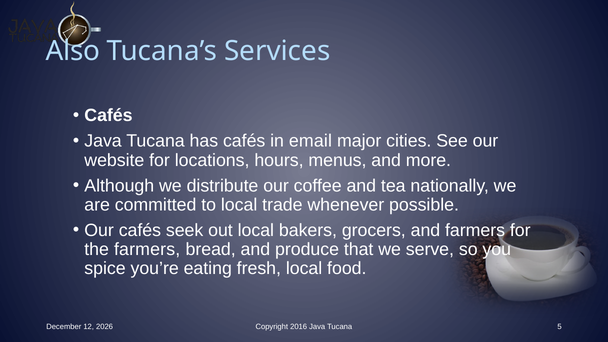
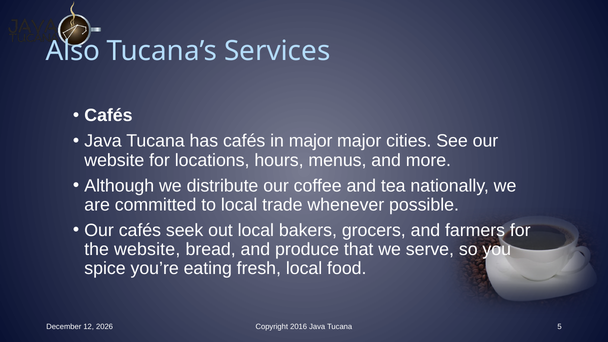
in email: email -> major (311, 141)
the farmers: farmers -> website (147, 249)
